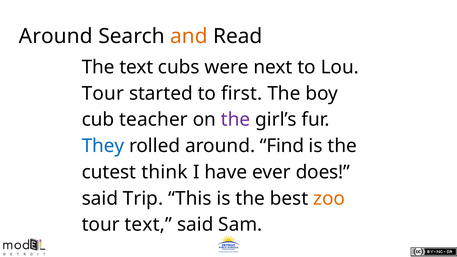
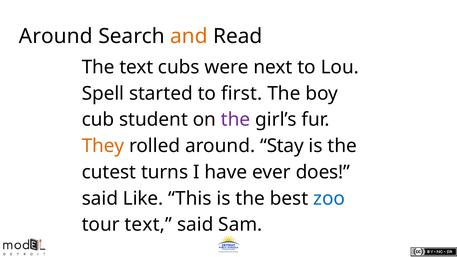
Tour: Tour -> Spell (103, 93)
teacher: teacher -> student (154, 120)
They colour: blue -> orange (103, 146)
Find: Find -> Stay (282, 146)
think: think -> turns (165, 172)
Trip: Trip -> Like (143, 199)
zoo colour: orange -> blue (329, 199)
